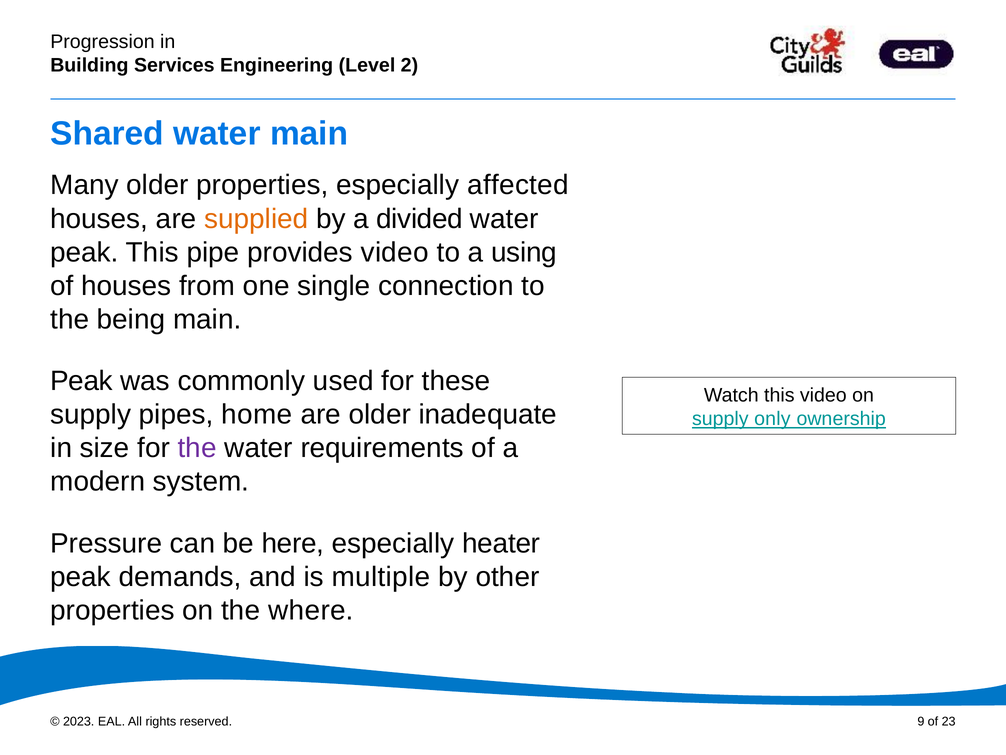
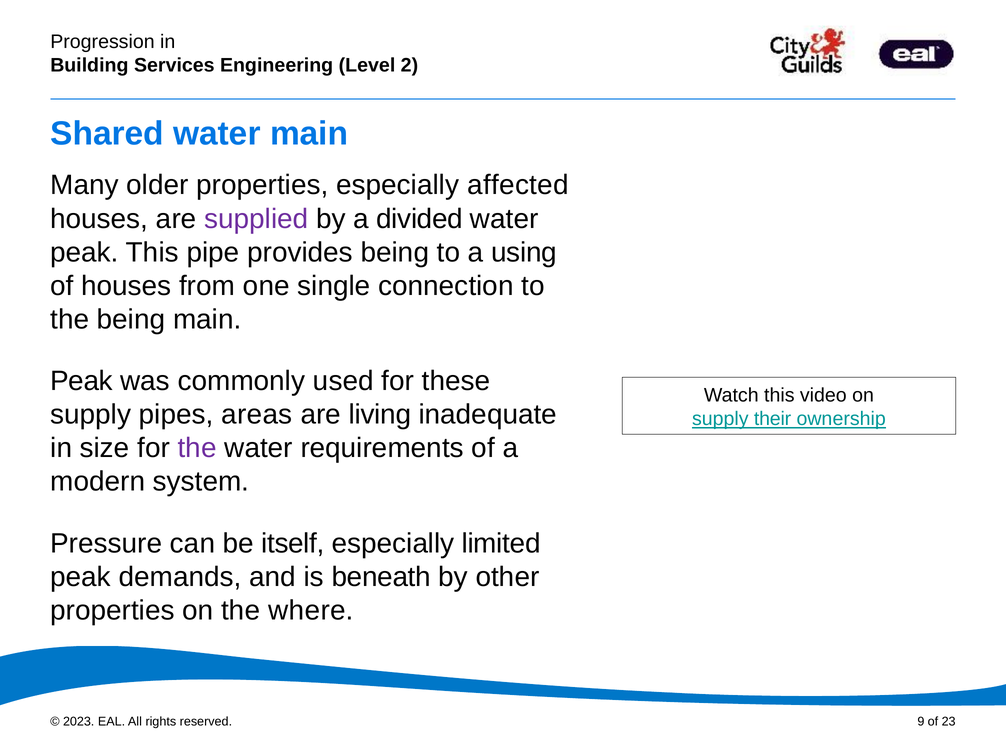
supplied colour: orange -> purple (256, 219)
provides video: video -> being (395, 252)
home: home -> areas (257, 414)
are older: older -> living (380, 414)
only: only -> their (773, 419)
here: here -> itself (293, 543)
heater: heater -> limited (501, 543)
multiple: multiple -> beneath (381, 576)
